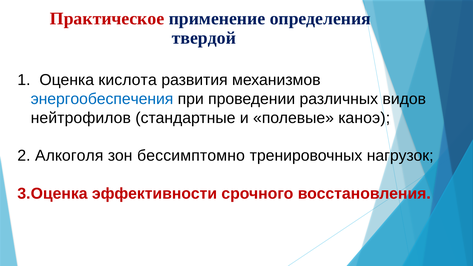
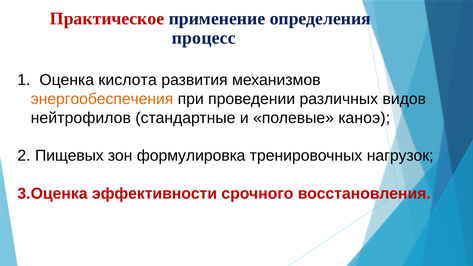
твердой: твердой -> процесс (204, 38)
энергообеспечения colour: blue -> orange (102, 99)
Алкоголя: Алкоголя -> Пищевых (69, 156)
бессимптомно: бессимптомно -> формулировка (191, 156)
